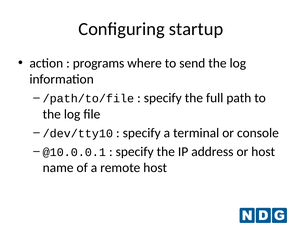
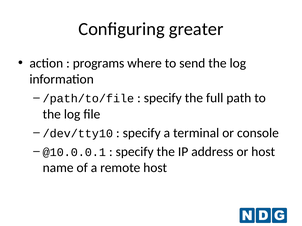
startup: startup -> greater (196, 29)
